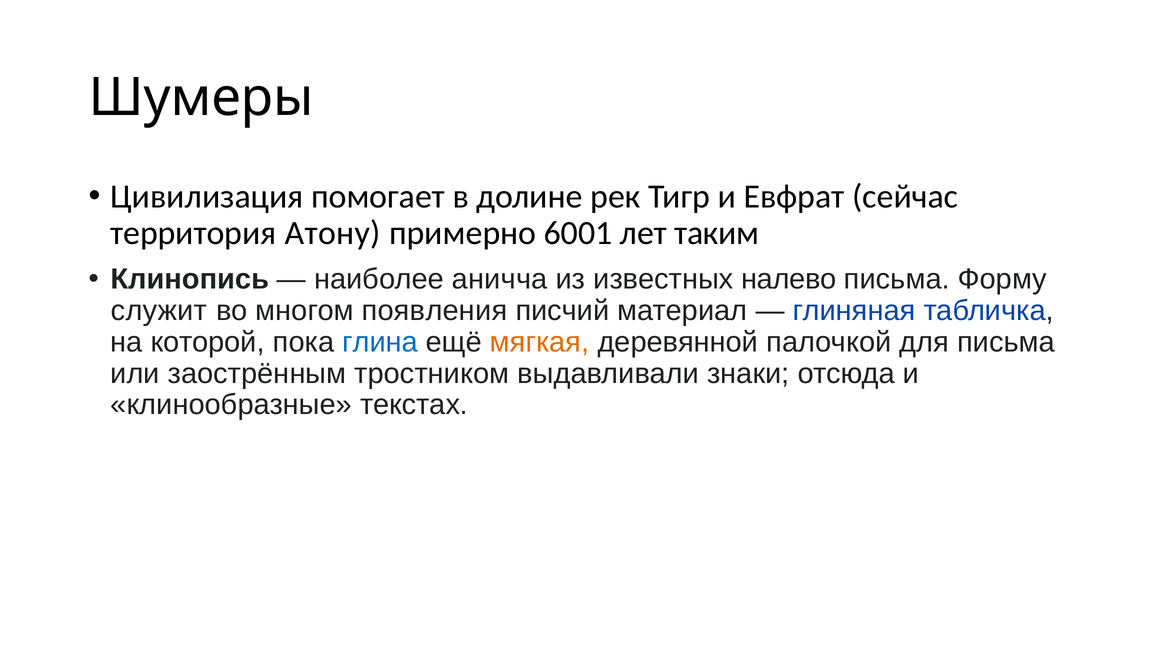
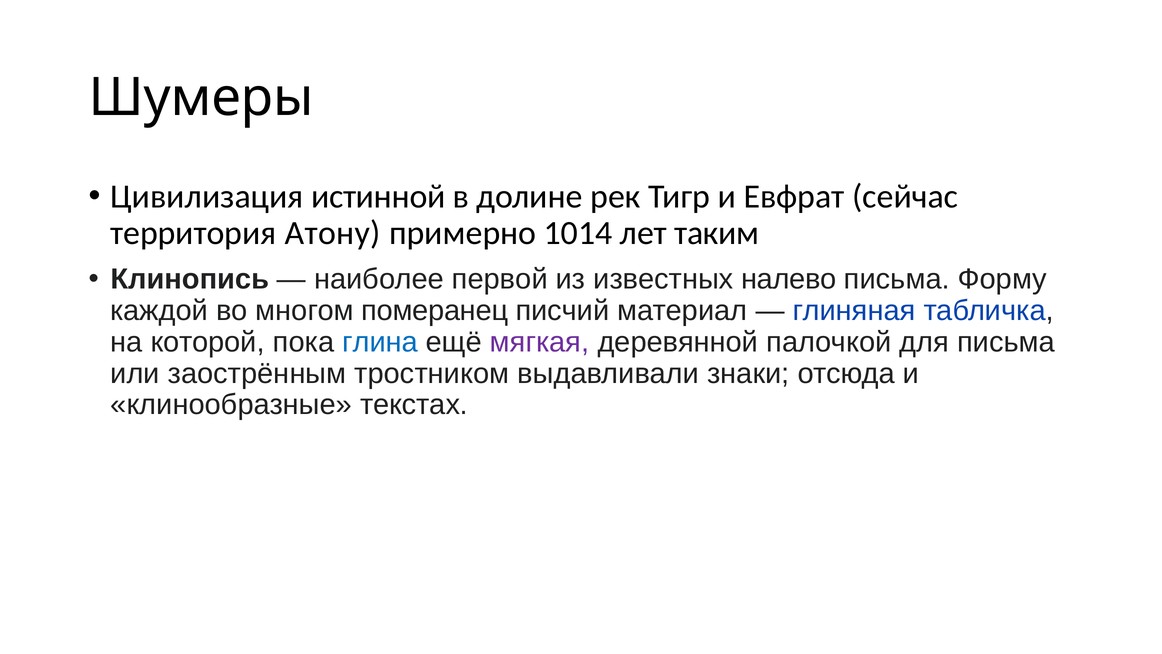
помогает: помогает -> истинной (378, 196)
6001: 6001 -> 1014 (578, 233)
аничча: аничча -> первой (500, 279)
служит: служит -> каждой (159, 311)
появления: появления -> померанец (435, 311)
мягкая colour: orange -> purple (540, 342)
